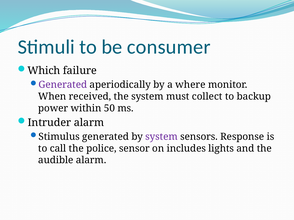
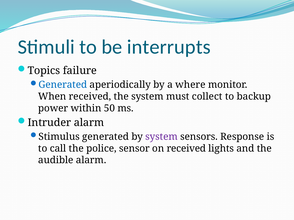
consumer: consumer -> interrupts (169, 47)
Which: Which -> Topics (44, 71)
Generated colour: purple -> blue (63, 85)
on includes: includes -> received (186, 149)
